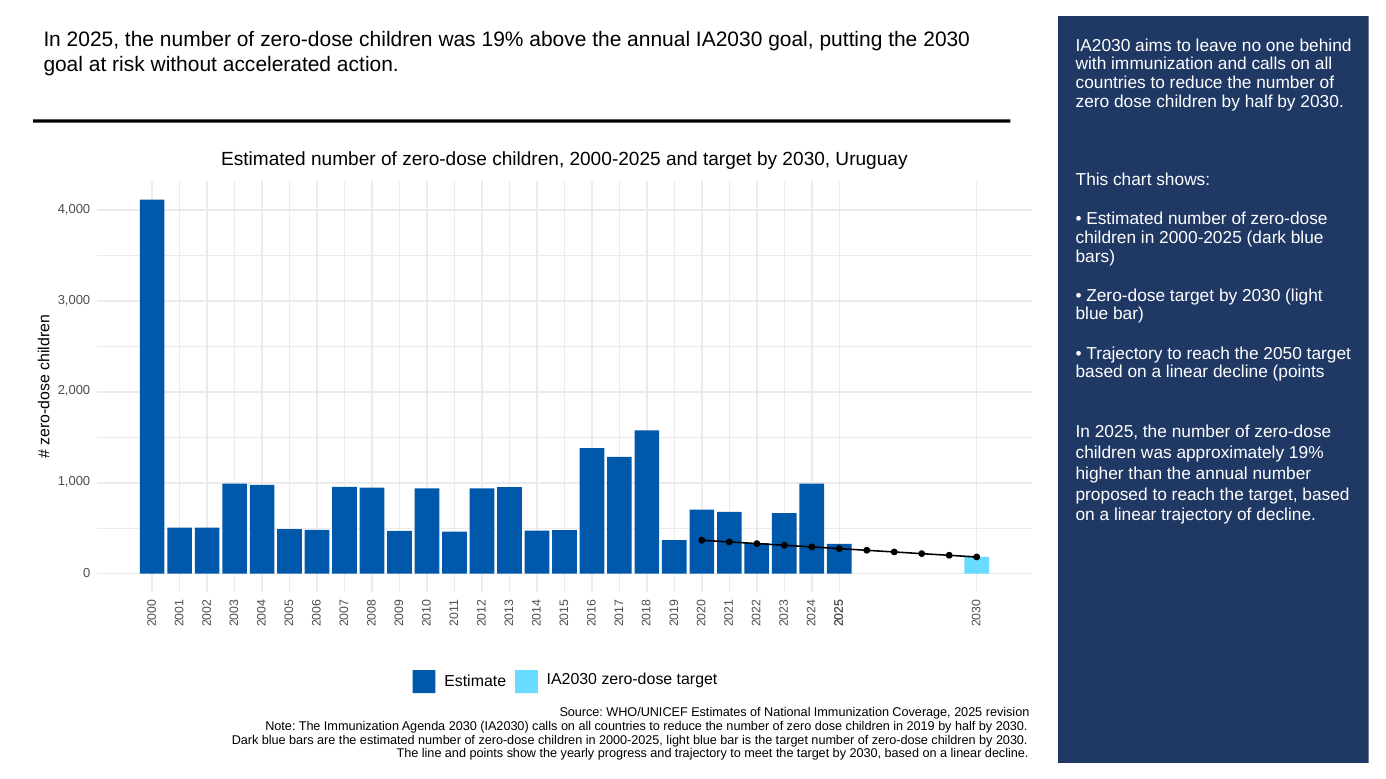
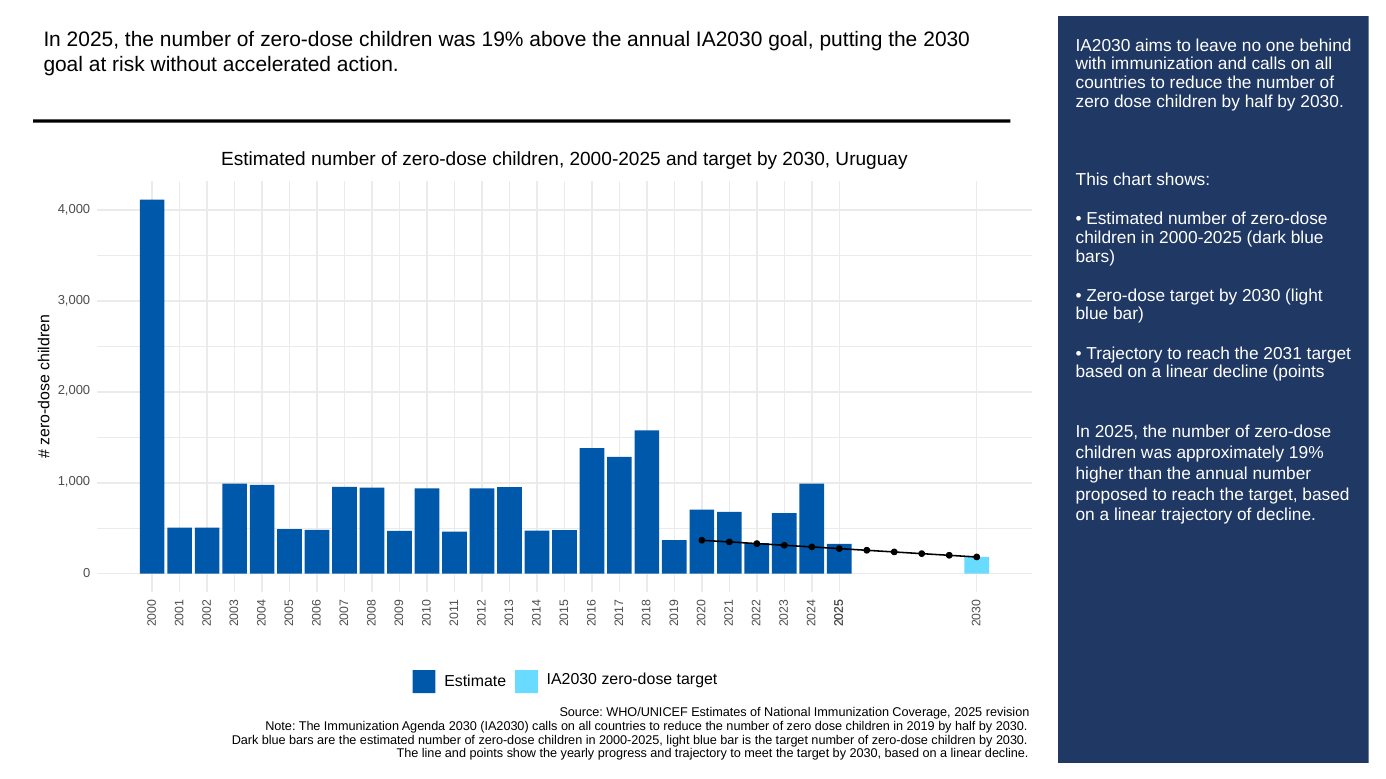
2050: 2050 -> 2031 (1283, 354)
